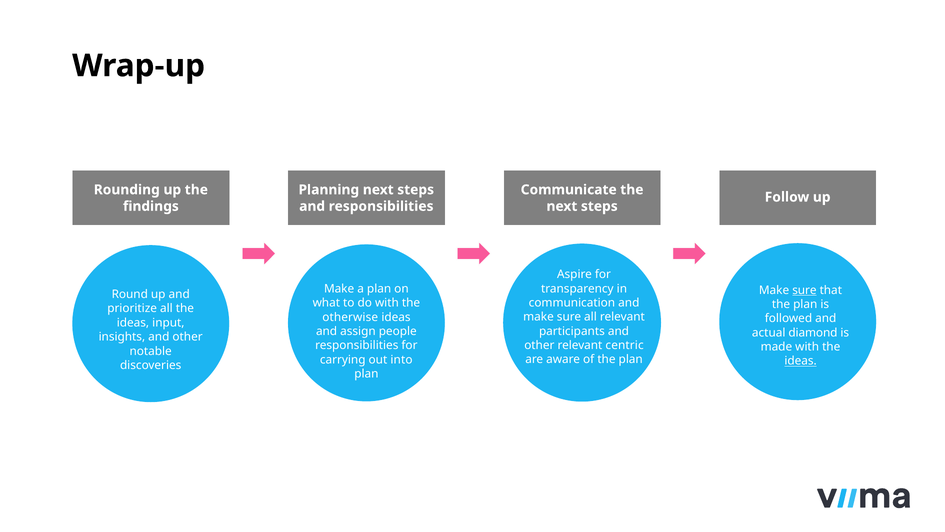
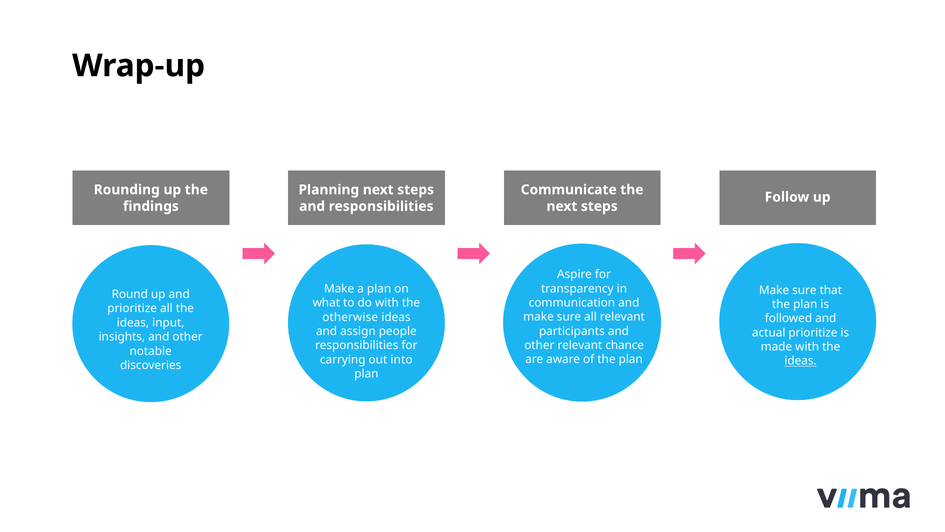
sure underline: present -> none (804, 290)
actual diamond: diamond -> prioritize (813, 332)
centric: centric -> chance (625, 345)
